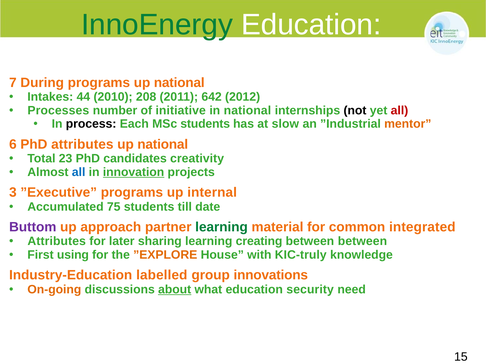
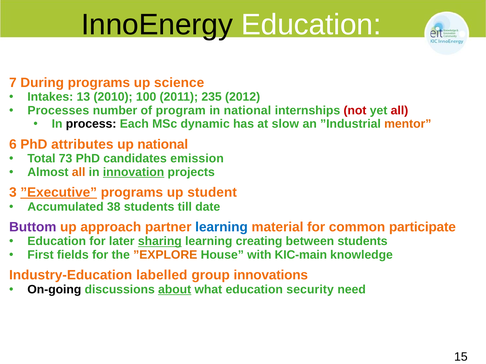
InnoEnergy colour: green -> black (157, 25)
programs up national: national -> science (179, 83)
44: 44 -> 13 (83, 97)
208: 208 -> 100 (146, 97)
642: 642 -> 235 (212, 97)
initiative: initiative -> program (181, 111)
not colour: black -> red (355, 111)
MSc students: students -> dynamic (205, 124)
23: 23 -> 73 (66, 159)
creativity: creativity -> emission (197, 159)
all colour: blue -> orange (79, 172)
”Executive underline: none -> present (59, 193)
internal: internal -> student (212, 193)
75: 75 -> 38 (114, 207)
learning colour: green -> blue (222, 227)
integrated: integrated -> participate (422, 227)
Attributes: Attributes -> Education (57, 242)
sharing underline: none -> present (160, 242)
between between: between -> students (363, 242)
using: using -> fields (73, 255)
KIC-truly: KIC-truly -> KIC-main (301, 255)
On-going colour: orange -> black (54, 290)
